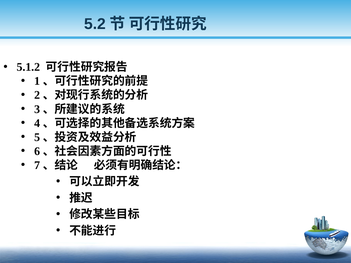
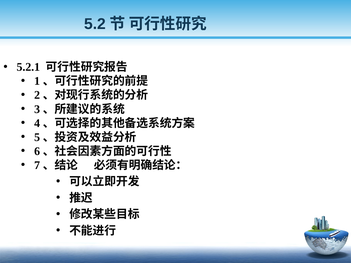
5.1.2: 5.1.2 -> 5.2.1 (28, 67)
